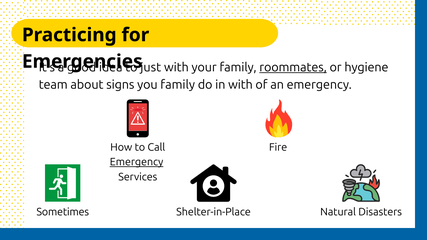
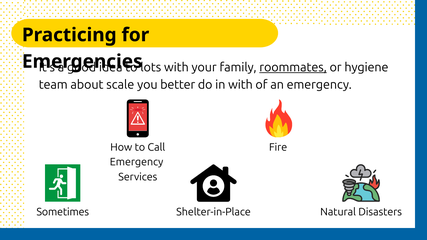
just: just -> lots (151, 67)
signs: signs -> scale (120, 85)
you family: family -> better (178, 85)
Emergency underline: present -> none (137, 162)
